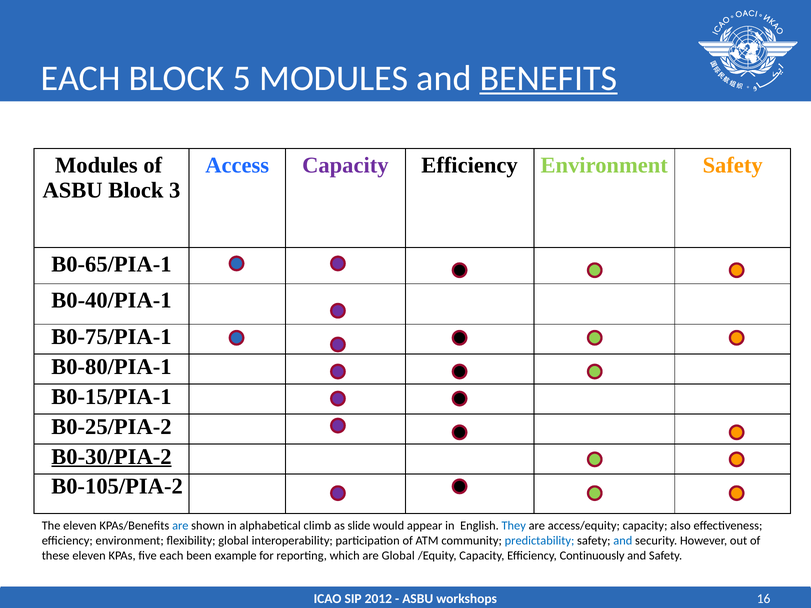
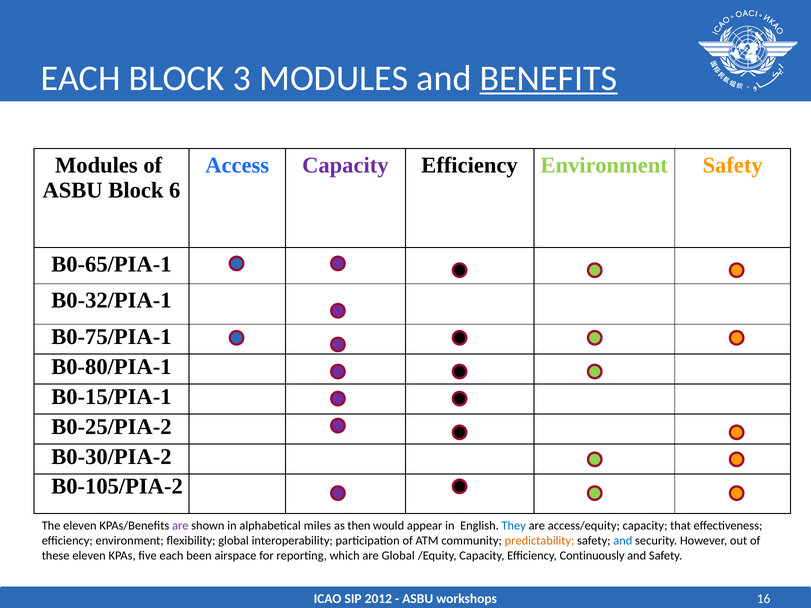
5: 5 -> 3 (242, 78)
3: 3 -> 6 (175, 190)
B0-40/PIA-1: B0-40/PIA-1 -> B0-32/PIA-1 (111, 301)
B0-30/PIA-2 underline: present -> none (111, 457)
are colour: blue -> purple (180, 526)
climb: climb -> miles (317, 526)
slide: slide -> then (359, 526)
also: also -> that (681, 526)
predictability colour: blue -> orange (540, 541)
example: example -> airspace (236, 556)
